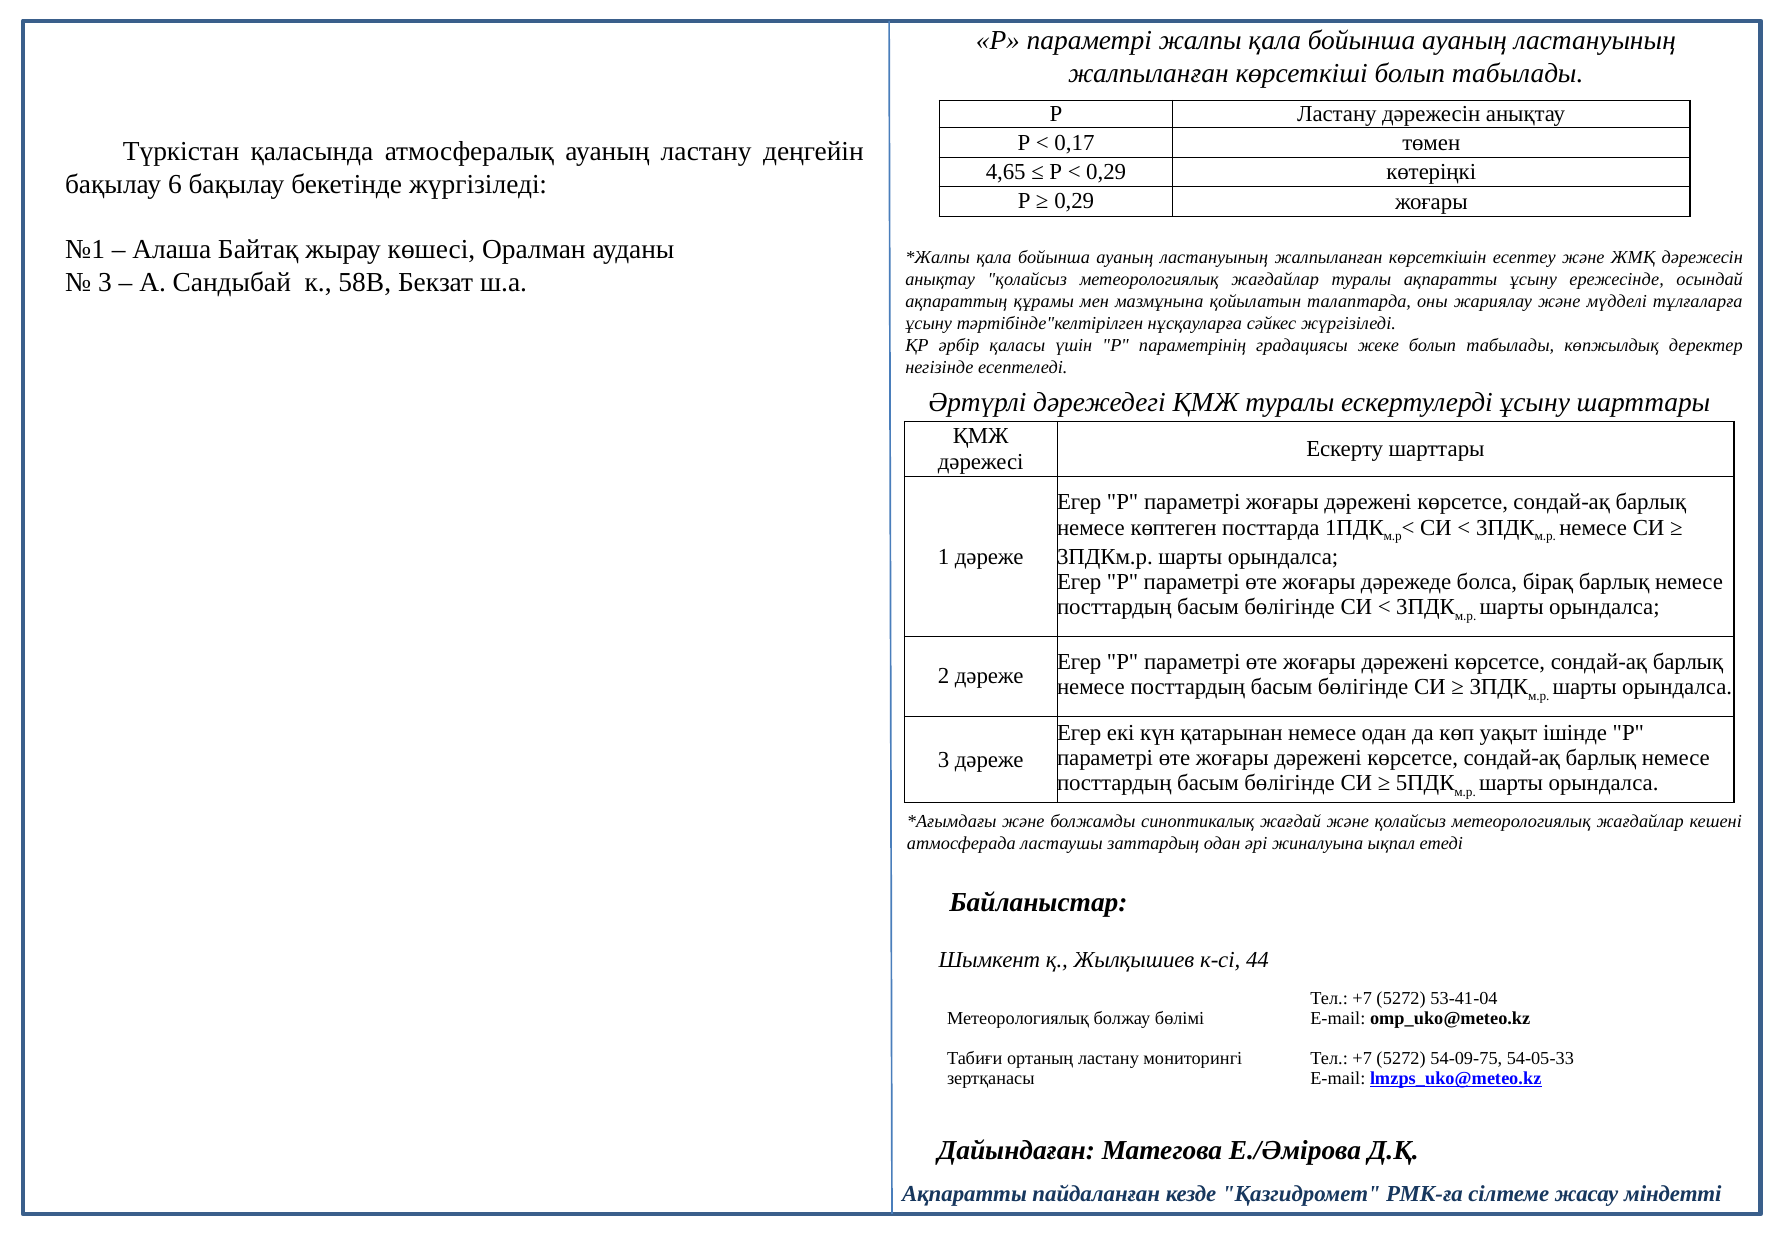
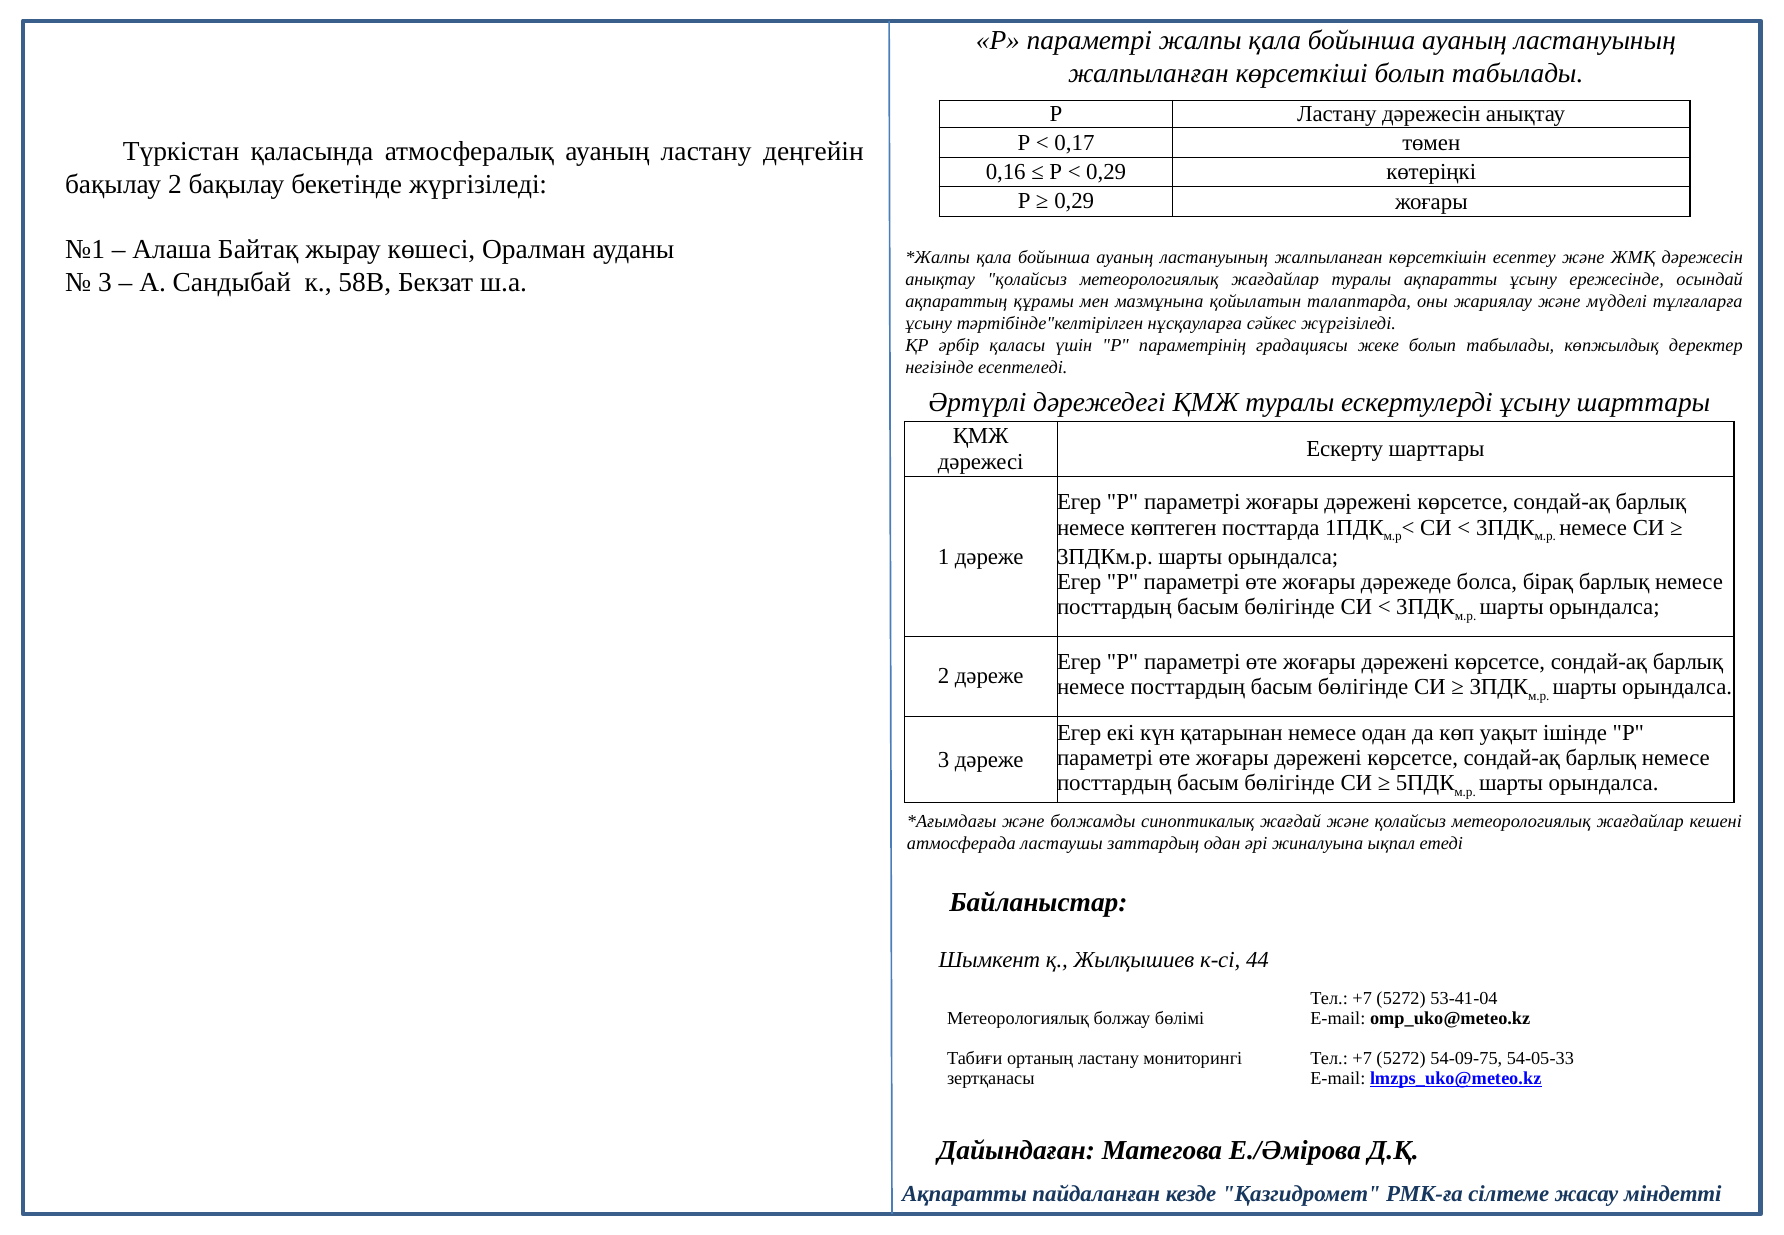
4,65: 4,65 -> 0,16 (1006, 172)
бақылау 6: 6 -> 2 (175, 184)
